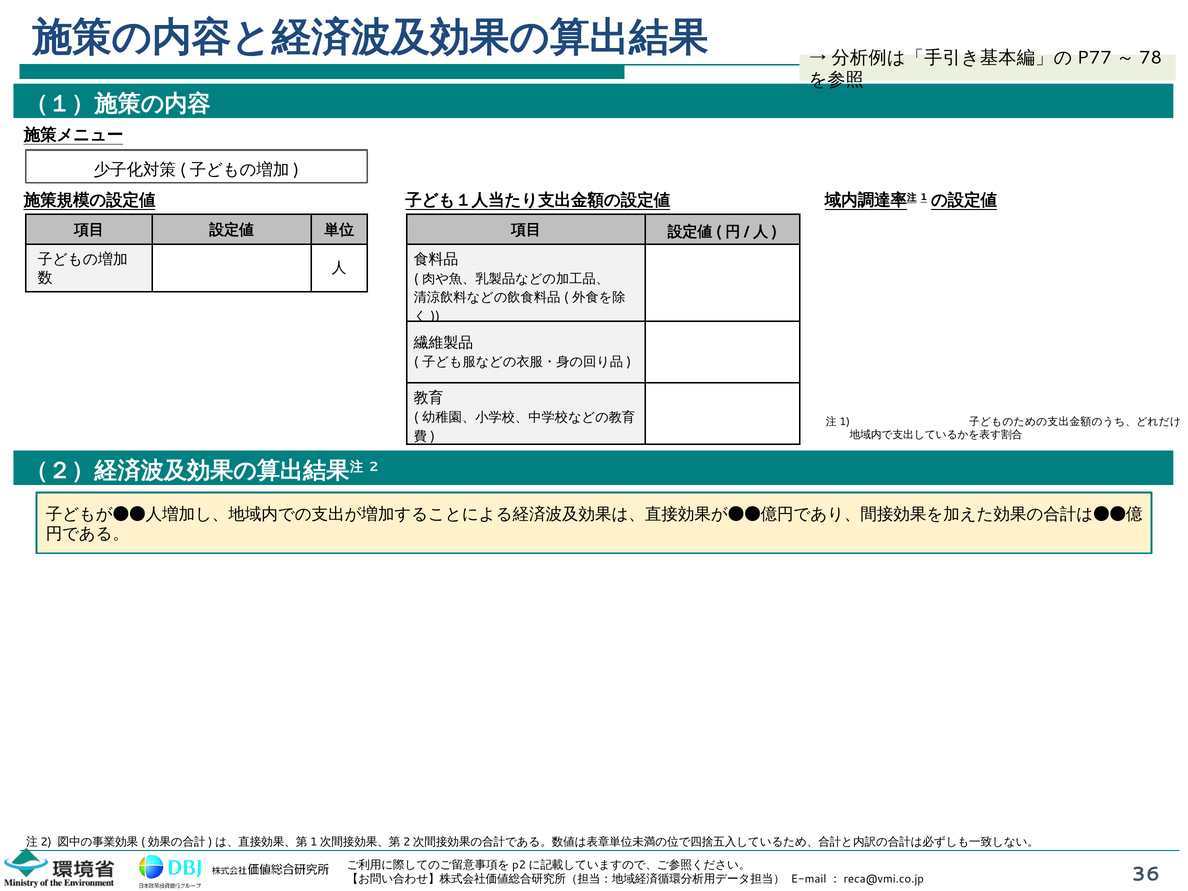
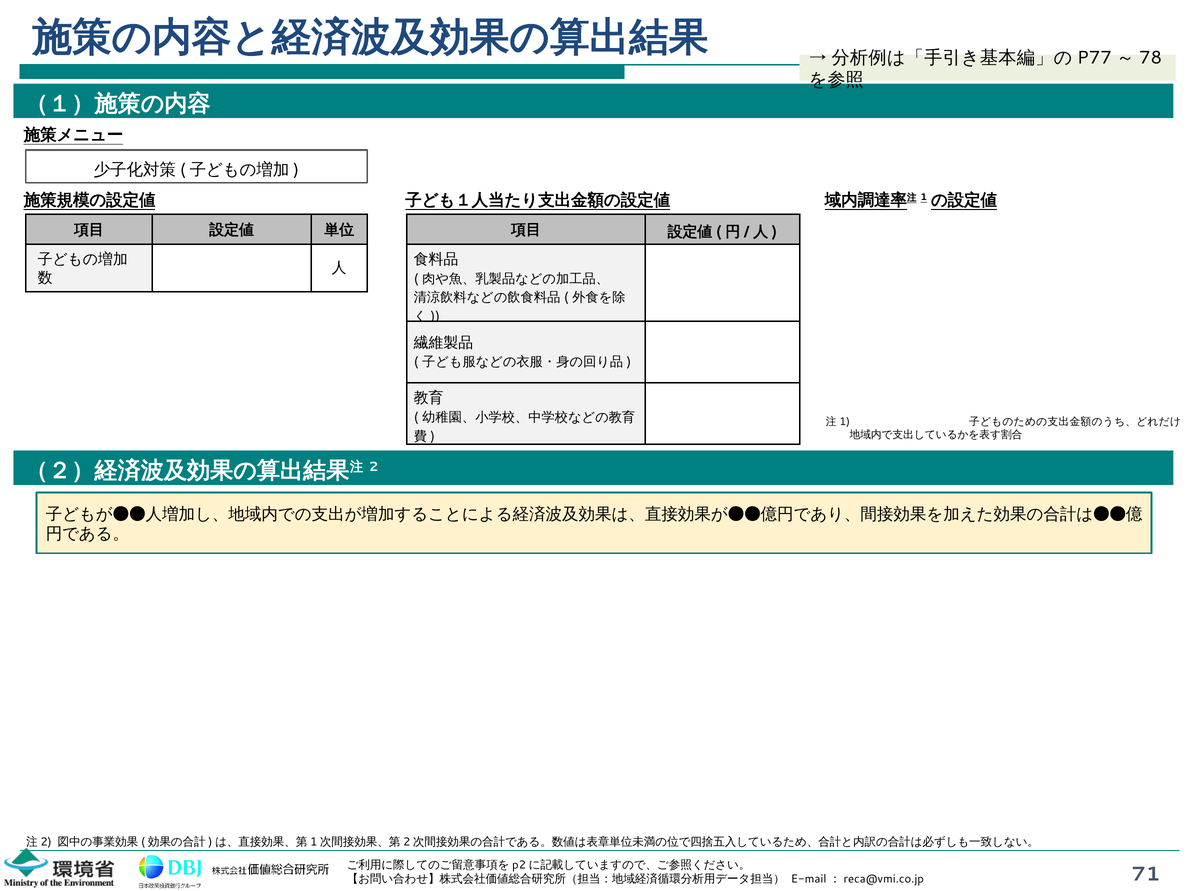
36: 36 -> 71 (1146, 874)
